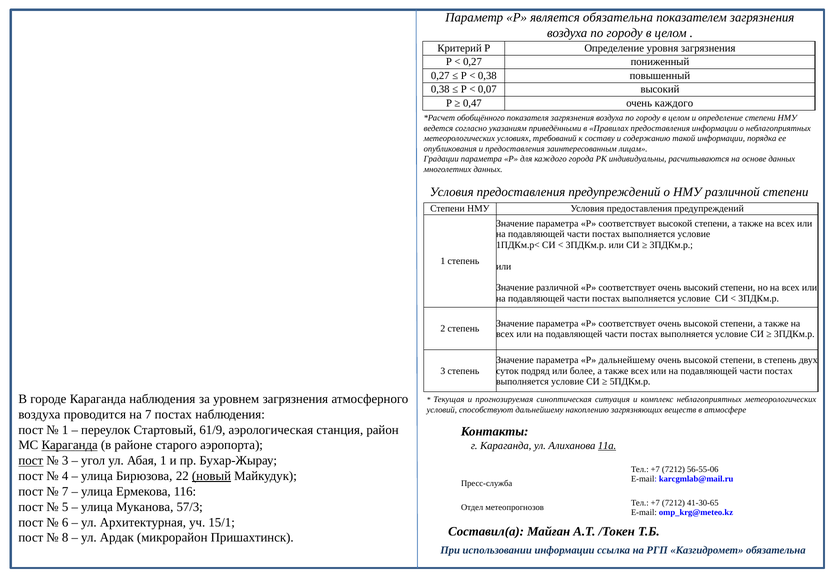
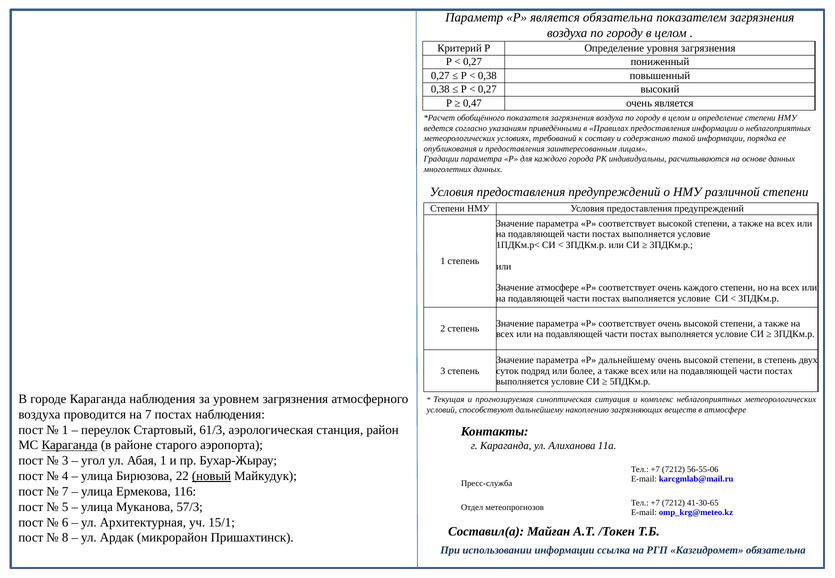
0,07: 0,07 -> 0,27 (487, 89)
очень каждого: каждого -> является (674, 103)
Значение различной: различной -> атмосфере (557, 288)
очень высокий: высокий -> каждого (701, 288)
61/9: 61/9 -> 61/3 (212, 430)
11а underline: present -> none (607, 446)
пост underline: present -> none (31, 461)
